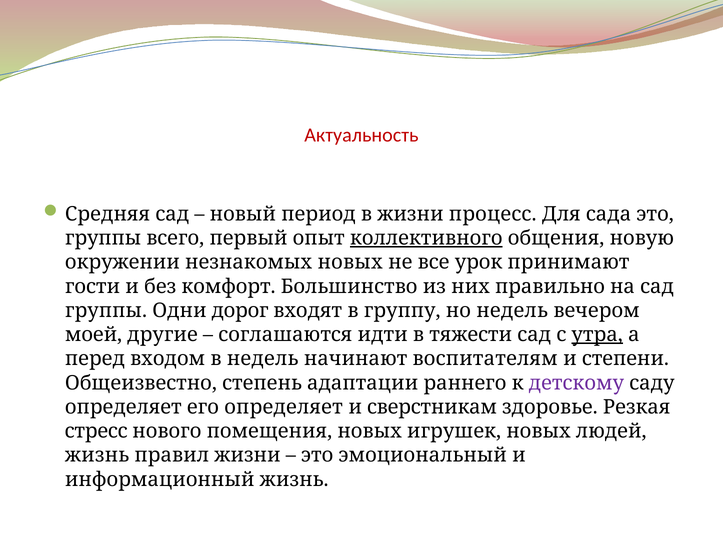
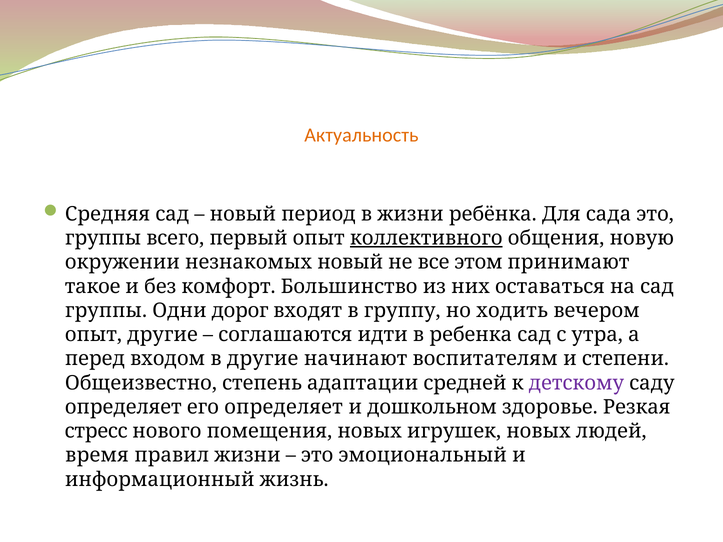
Актуальность colour: red -> orange (361, 135)
процесс: процесс -> ребёнка (493, 214)
незнакомых новых: новых -> новый (350, 262)
урок: урок -> этом (479, 262)
гости: гости -> такое (93, 287)
правильно: правильно -> оставаться (550, 287)
но недель: недель -> ходить (512, 311)
моей: моей -> опыт (93, 335)
тяжести: тяжести -> ребенка (471, 335)
утра underline: present -> none (597, 335)
в недель: недель -> другие (263, 359)
раннего: раннего -> средней (465, 383)
сверстникам: сверстникам -> дошкольном (432, 407)
жизнь: жизнь -> время (97, 456)
